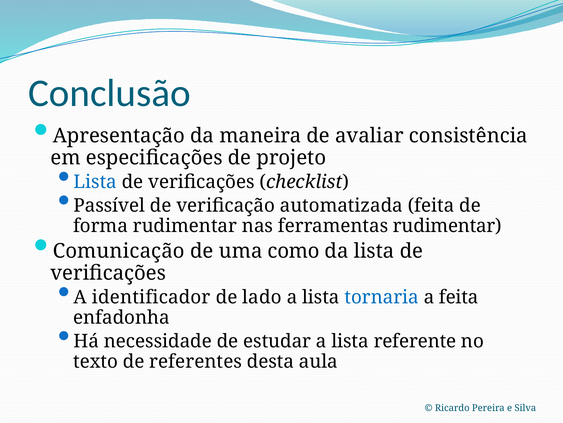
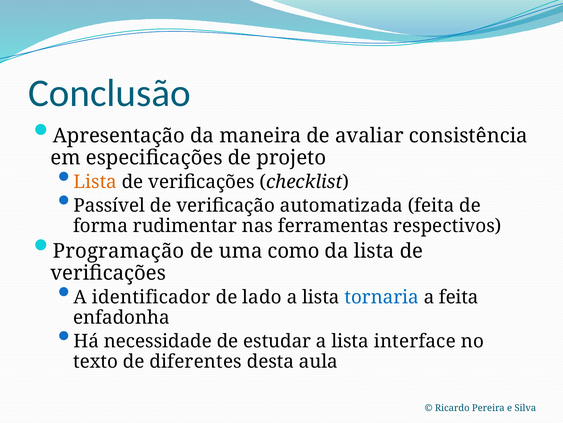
Lista colour: blue -> orange (95, 182)
ferramentas rudimentar: rudimentar -> respectivos (447, 226)
Comunicação: Comunicação -> Programação (119, 251)
referente: referente -> interface (415, 341)
referentes: referentes -> diferentes (196, 361)
